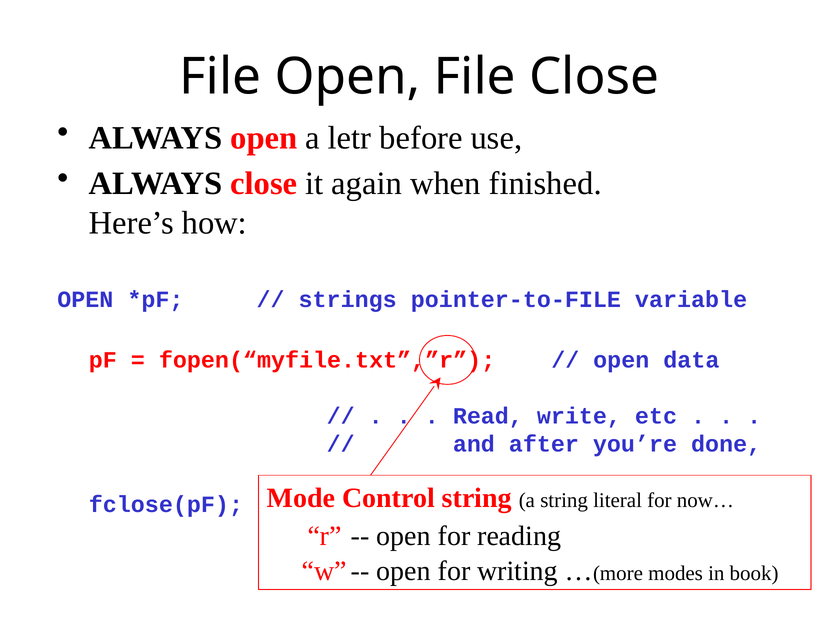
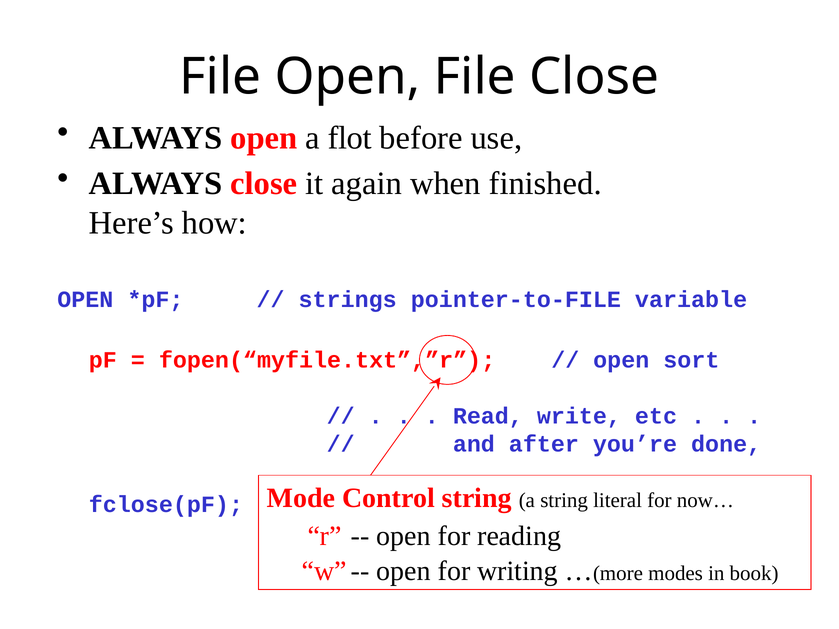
letr: letr -> flot (350, 138)
data: data -> sort (691, 360)
